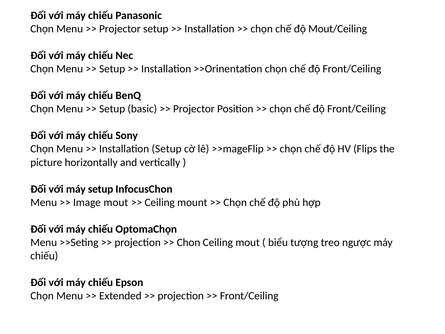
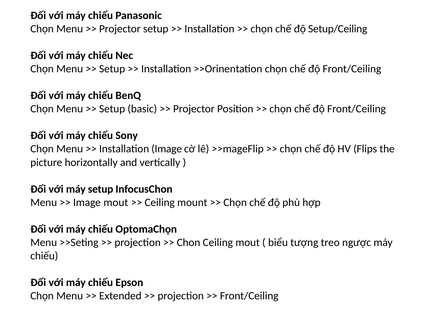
Mout/Ceiling: Mout/Ceiling -> Setup/Ceiling (338, 29)
Installation Setup: Setup -> Image (167, 149)
